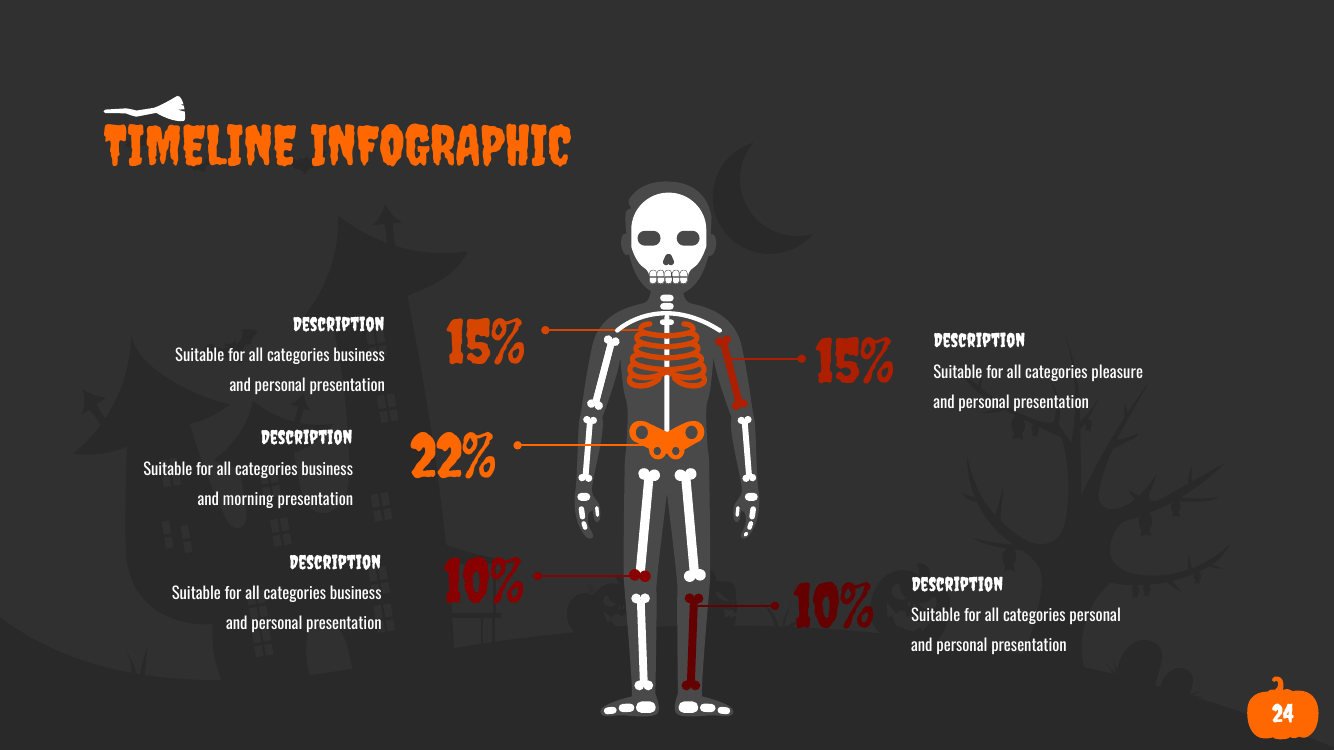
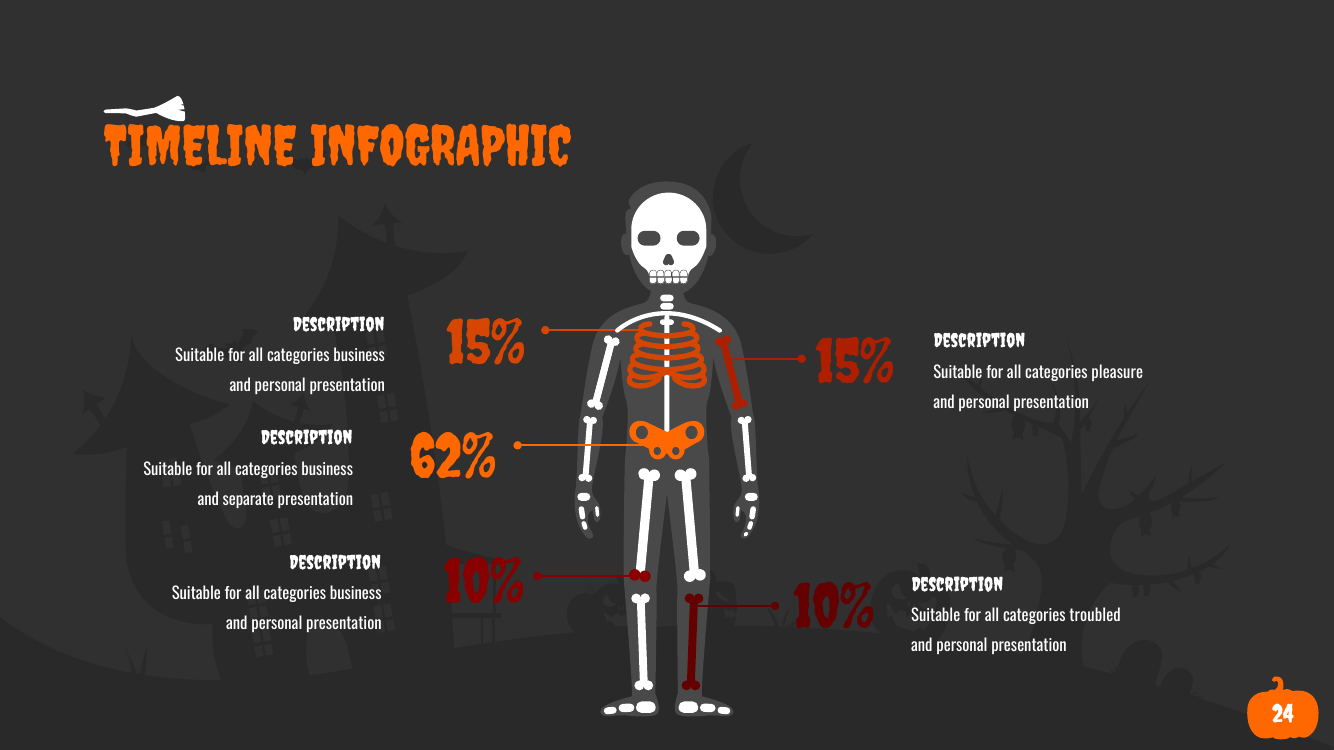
22%: 22% -> 62% (453, 457)
morning: morning -> separate (248, 500)
categories personal: personal -> troubled (1095, 616)
